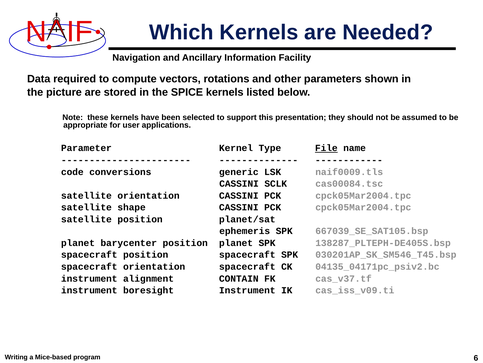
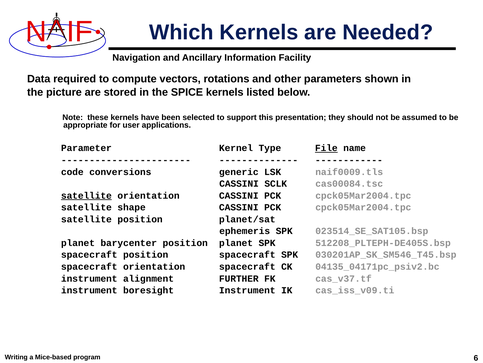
satellite underline: none -> present (86, 195)
667039_SE_SAT105.bsp: 667039_SE_SAT105.bsp -> 023514_SE_SAT105.bsp (372, 231)
138287_PLTEPH-DE405S.bsp: 138287_PLTEPH-DE405S.bsp -> 512208_PLTEPH-DE405S.bsp (383, 243)
CONTAIN: CONTAIN -> FURTHER (239, 278)
